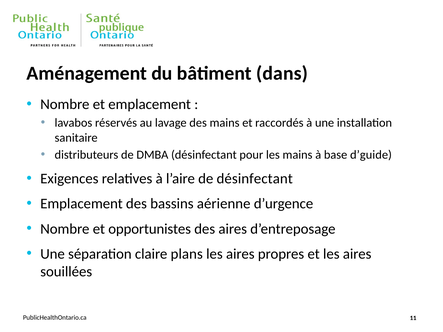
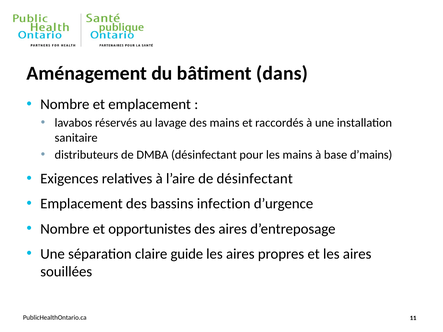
d’guide: d’guide -> d’mains (371, 155)
aérienne: aérienne -> infection (224, 204)
plans: plans -> guide (187, 254)
